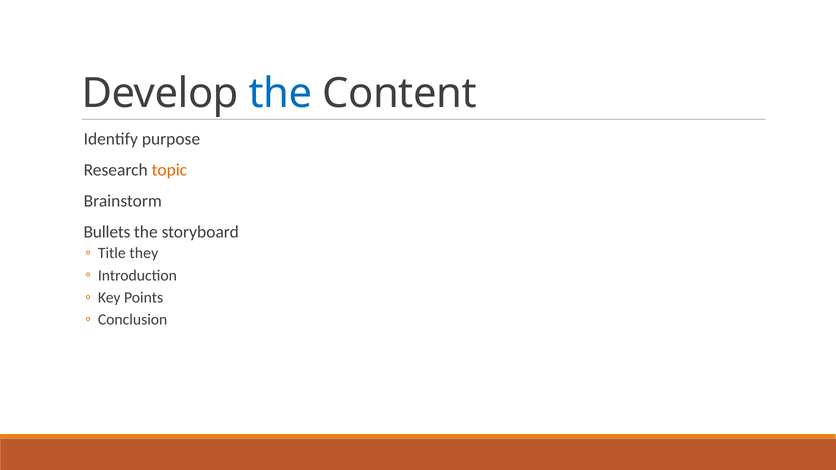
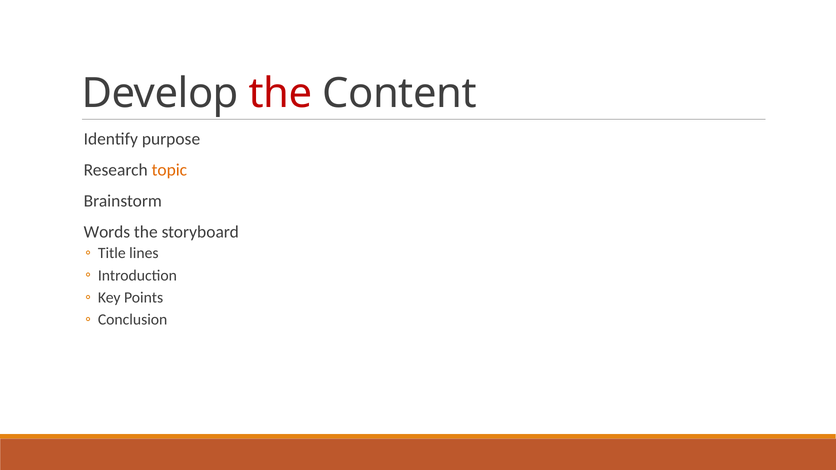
the colour: blue -> red (281, 94)
Bullets: Bullets -> Words (107, 232)
they: they -> lines (144, 253)
